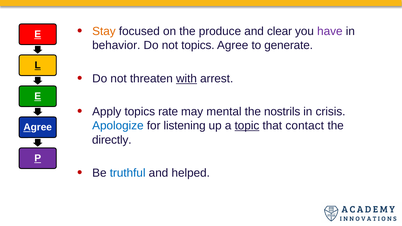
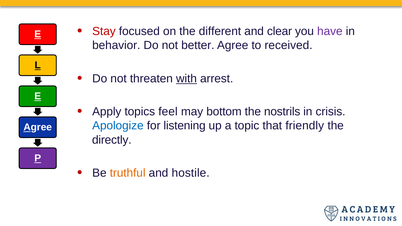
Stay colour: orange -> red (104, 31)
produce: produce -> different (220, 31)
not topics: topics -> better (198, 45)
generate: generate -> received (289, 45)
rate: rate -> feel (168, 112)
mental: mental -> bottom (224, 112)
topic underline: present -> none (247, 126)
contact: contact -> friendly (305, 126)
truthful colour: blue -> orange (128, 173)
helped: helped -> hostile (191, 173)
